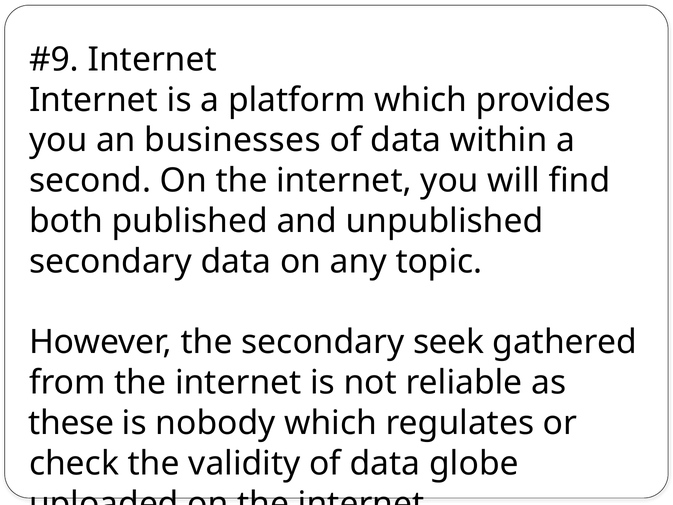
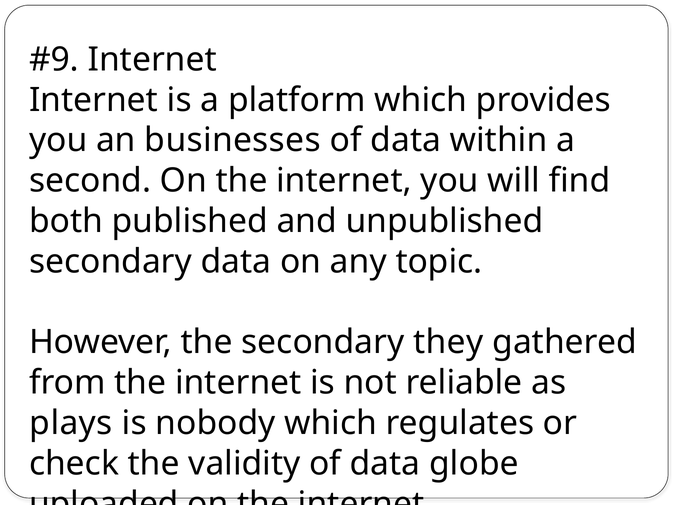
seek: seek -> they (448, 342)
these: these -> plays (71, 423)
